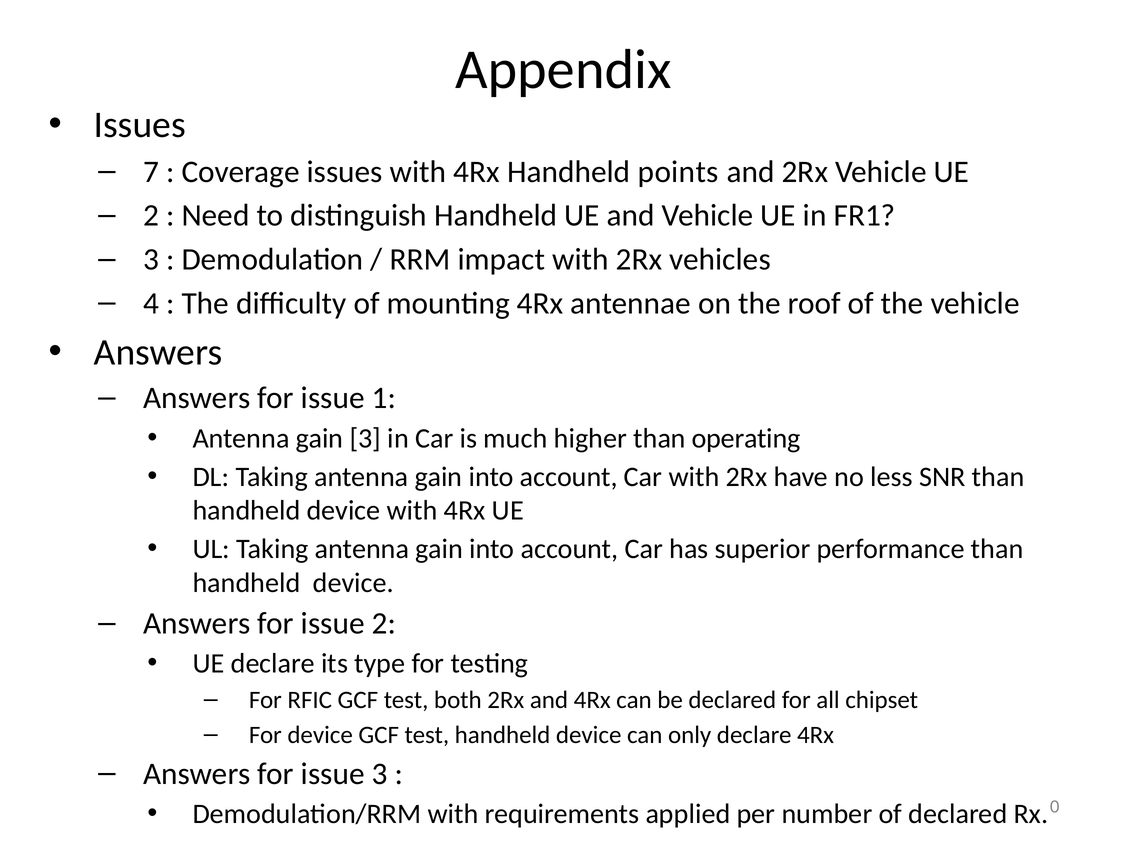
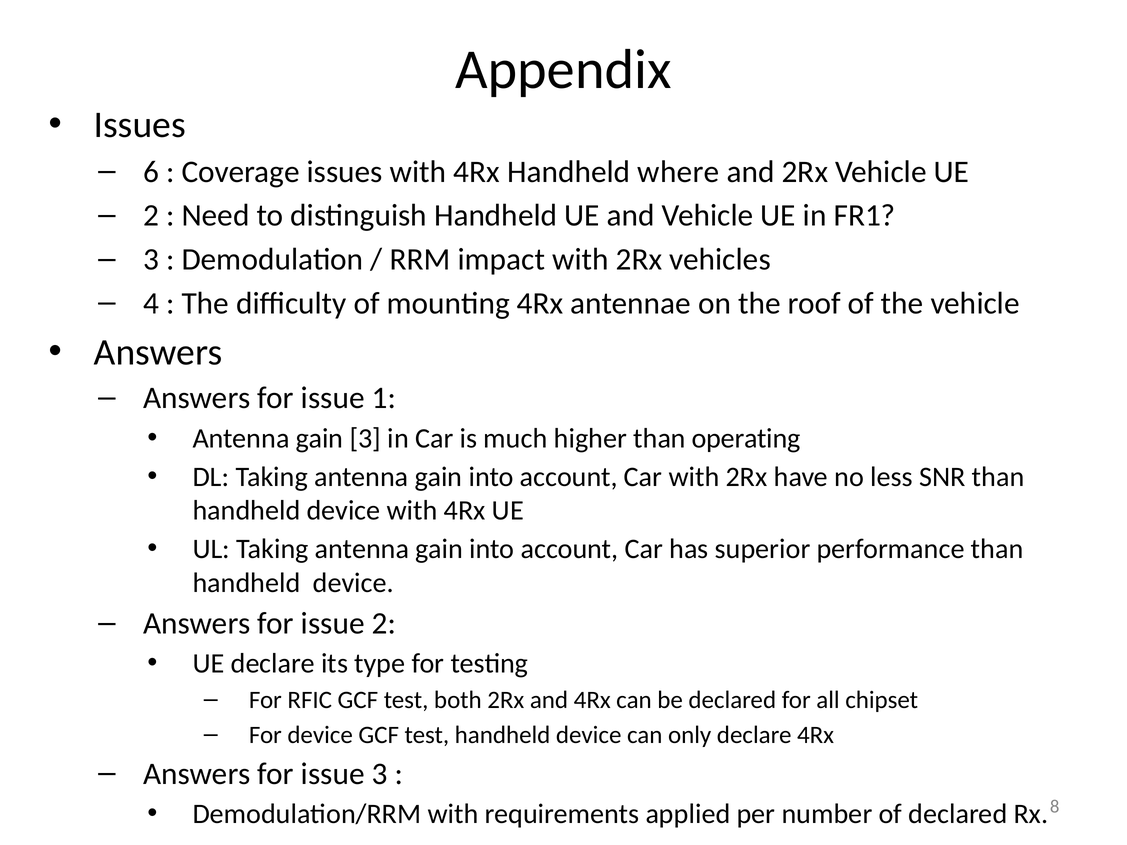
7: 7 -> 6 (151, 172)
points: points -> where (678, 172)
0: 0 -> 8 (1055, 807)
